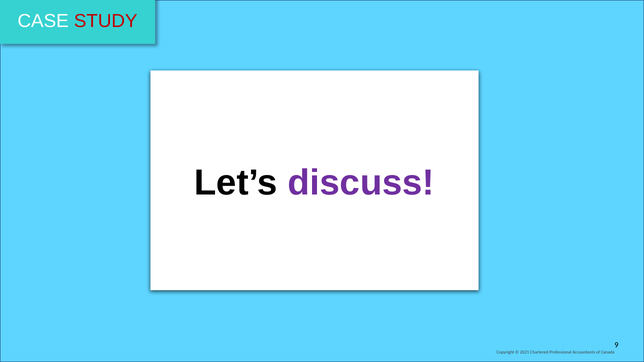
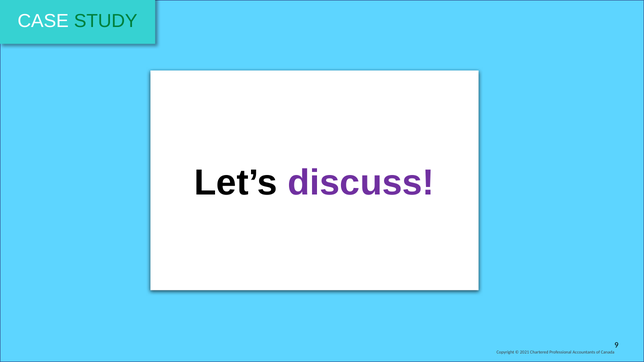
STUDY colour: red -> green (106, 21)
